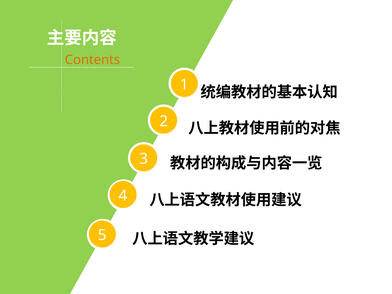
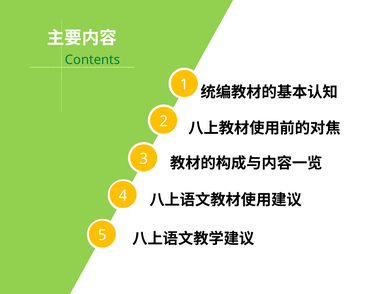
Contents colour: orange -> green (93, 60)
